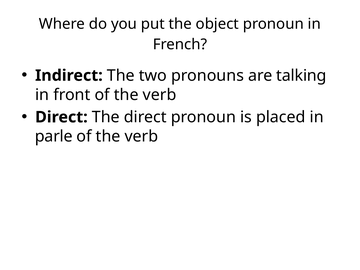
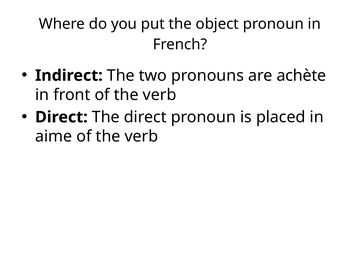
talking: talking -> achète (301, 76)
parle: parle -> aime (54, 136)
